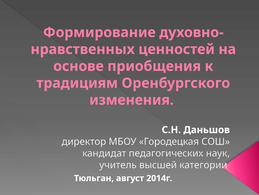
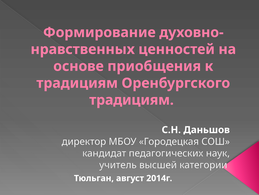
изменения: изменения -> традициям (132, 100)
